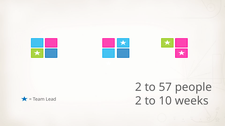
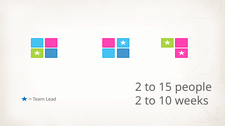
57: 57 -> 15 (165, 88)
